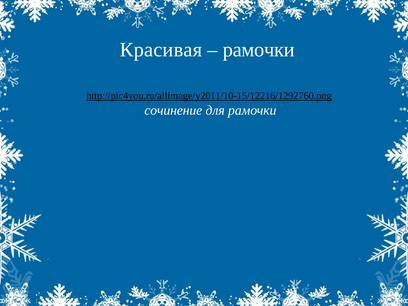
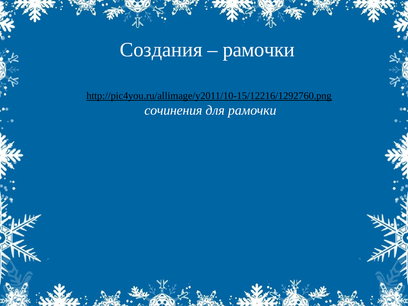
Красивая: Красивая -> Создания (161, 50)
сочинение: сочинение -> сочинения (173, 110)
